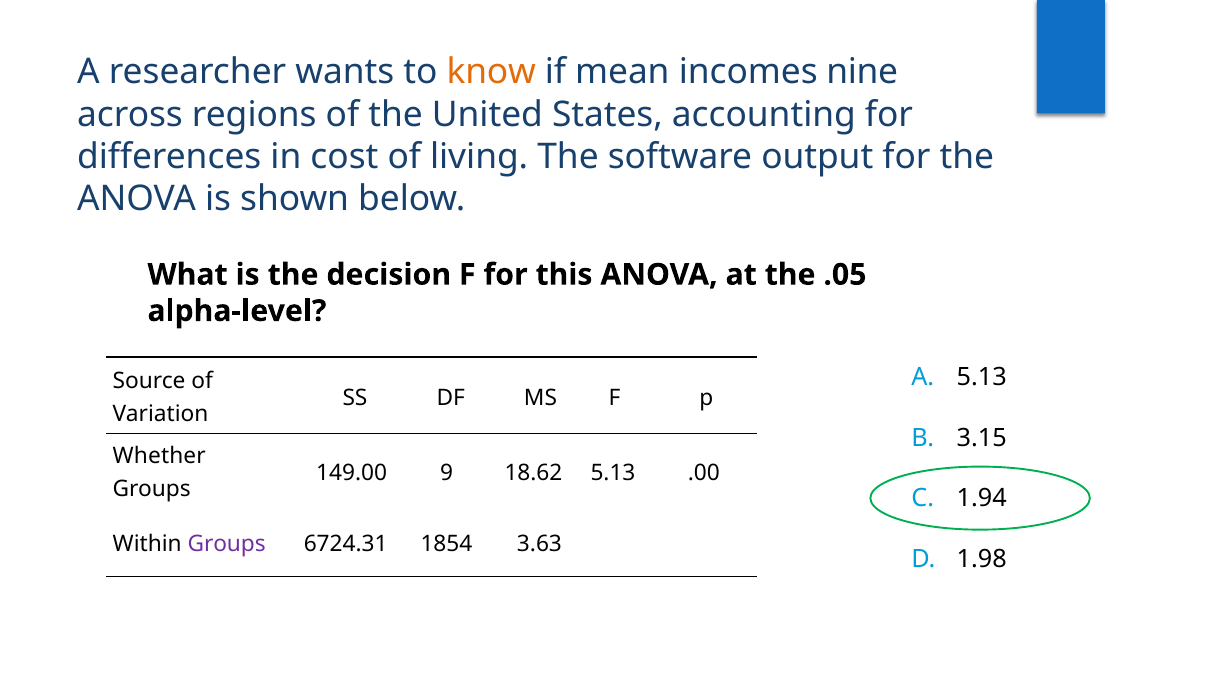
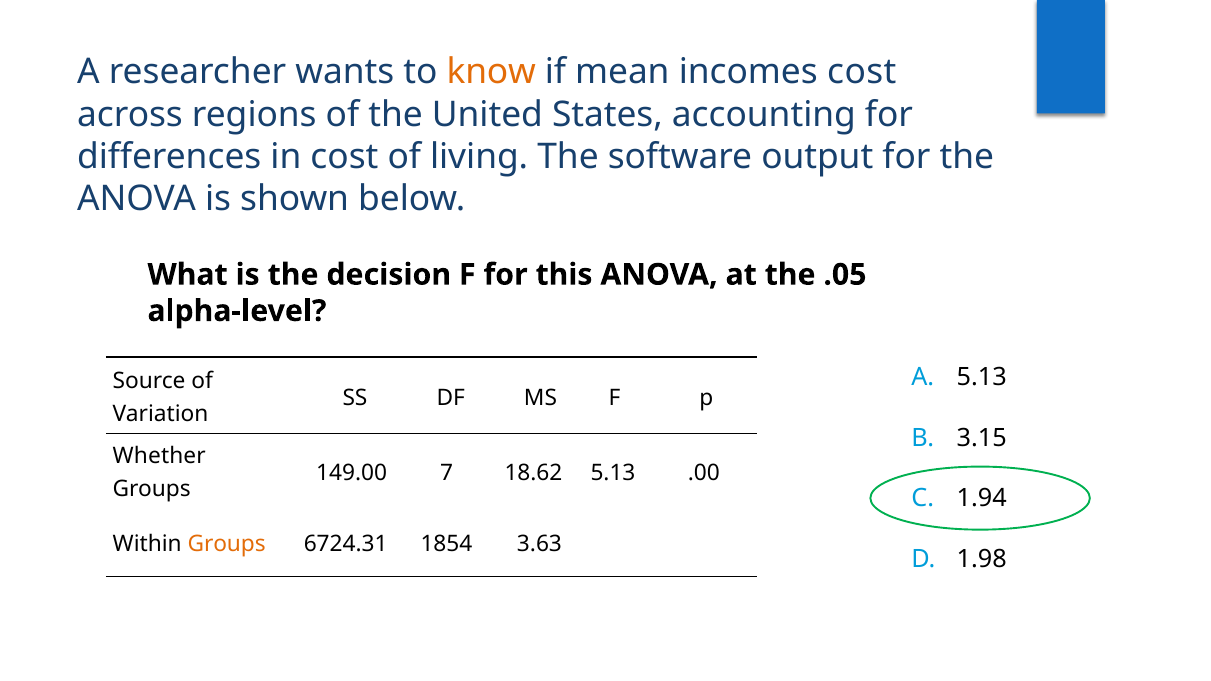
incomes nine: nine -> cost (862, 72)
9: 9 -> 7 (447, 473)
Groups colour: purple -> orange (227, 544)
